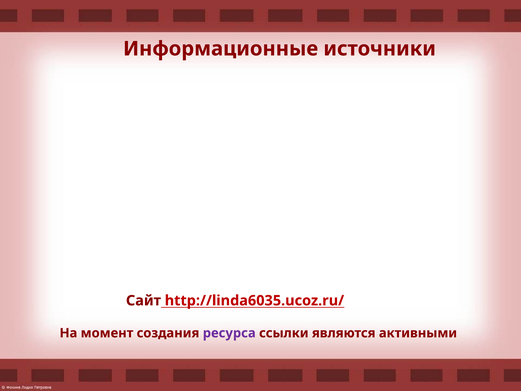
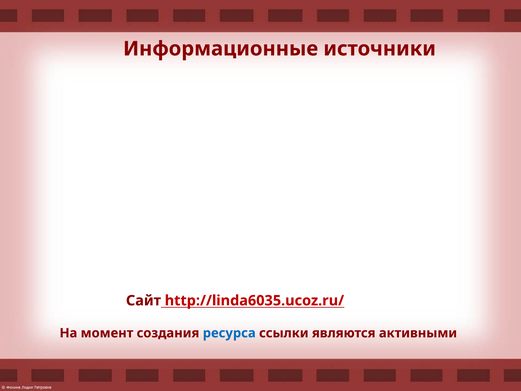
ресурса colour: purple -> blue (229, 333)
